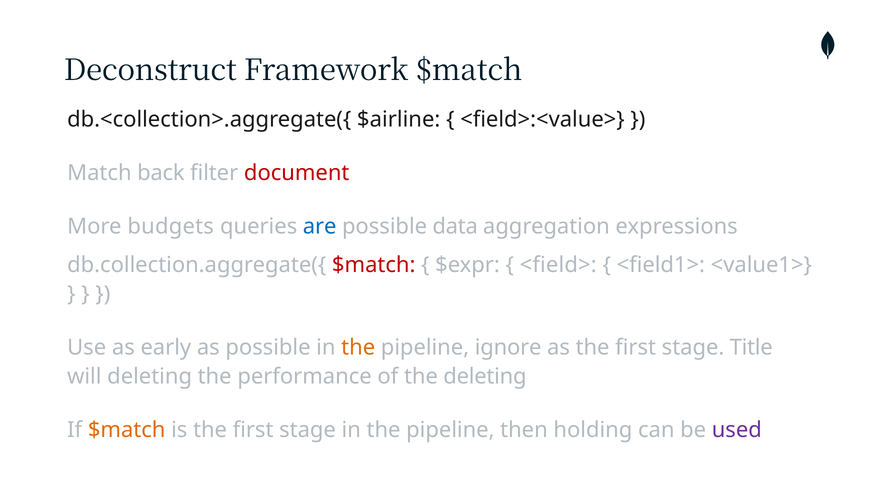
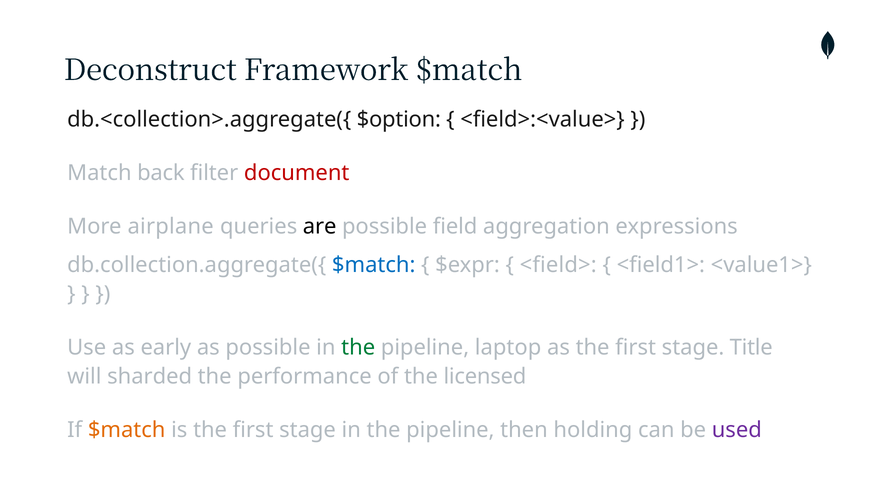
$airline: $airline -> $option (399, 119)
budgets: budgets -> airplane (171, 226)
are colour: blue -> black (320, 226)
data: data -> field (455, 226)
$match colour: red -> blue (374, 265)
the colour: orange -> green (358, 348)
ignore: ignore -> laptop (508, 348)
will deleting: deleting -> sharded (150, 377)
the deleting: deleting -> licensed (485, 377)
